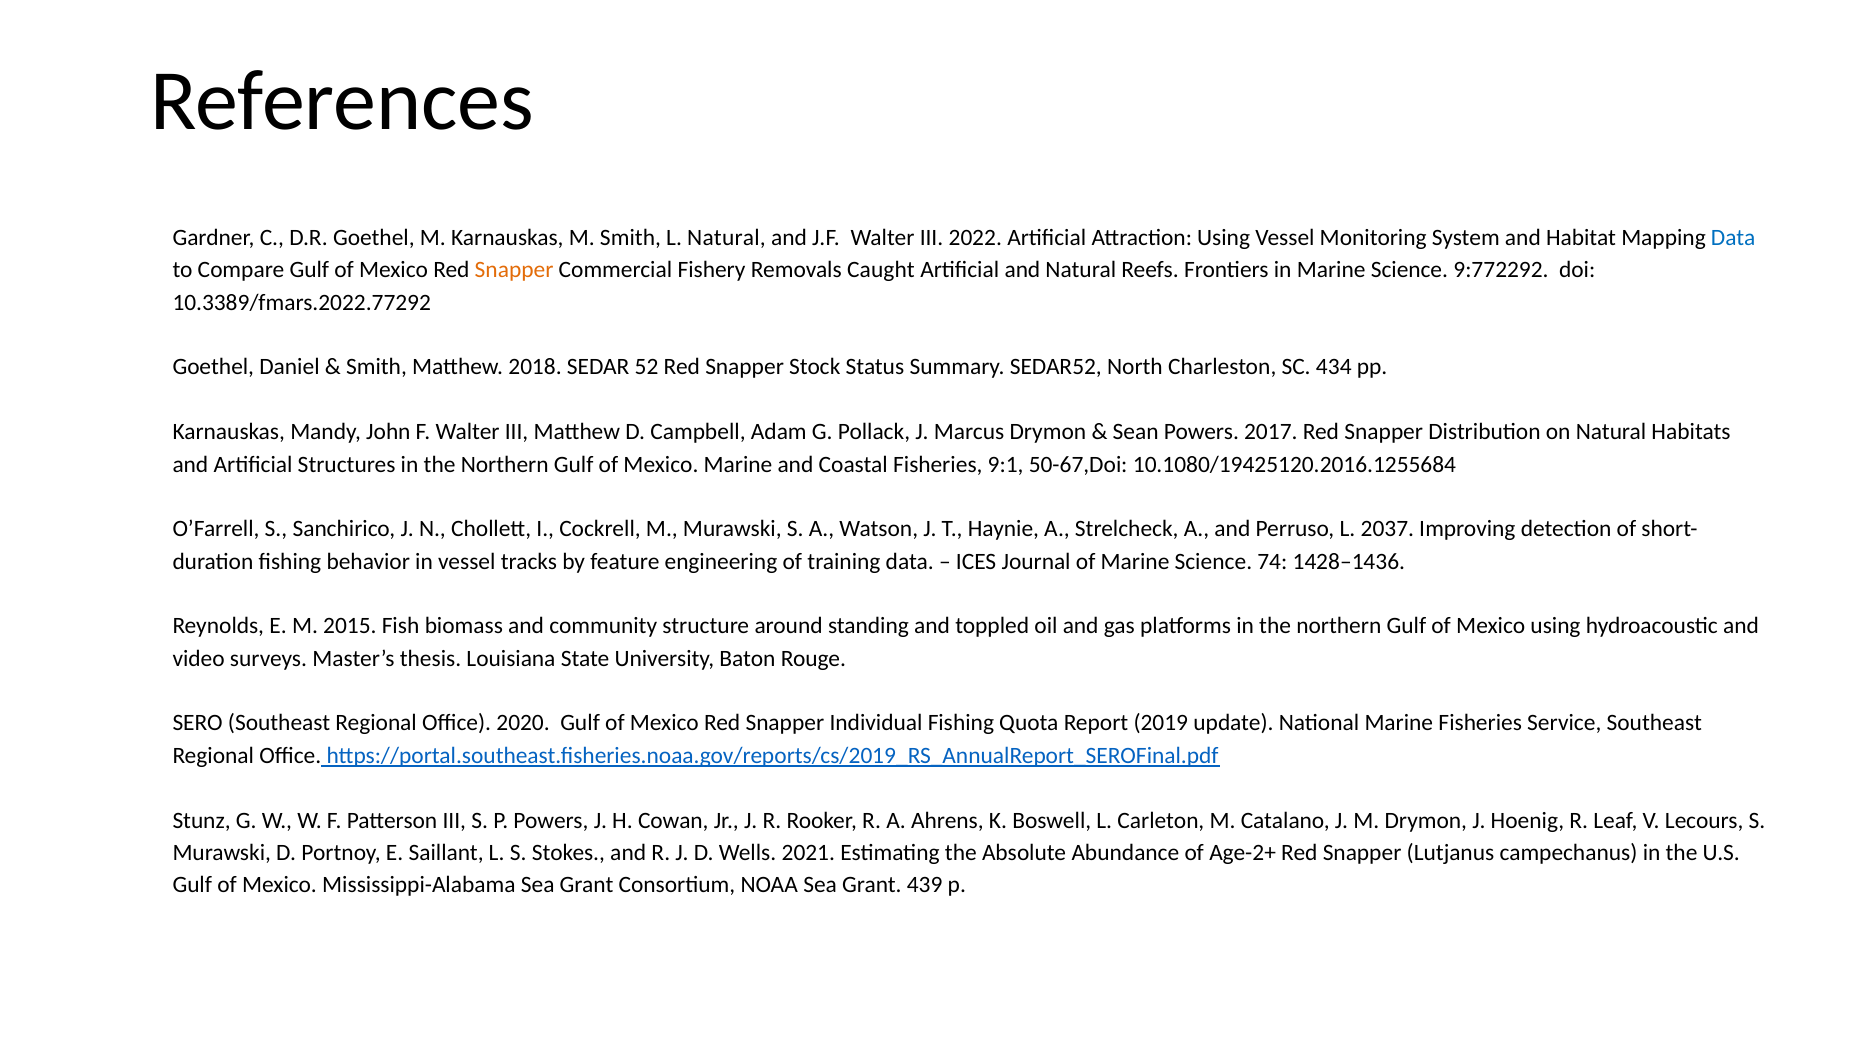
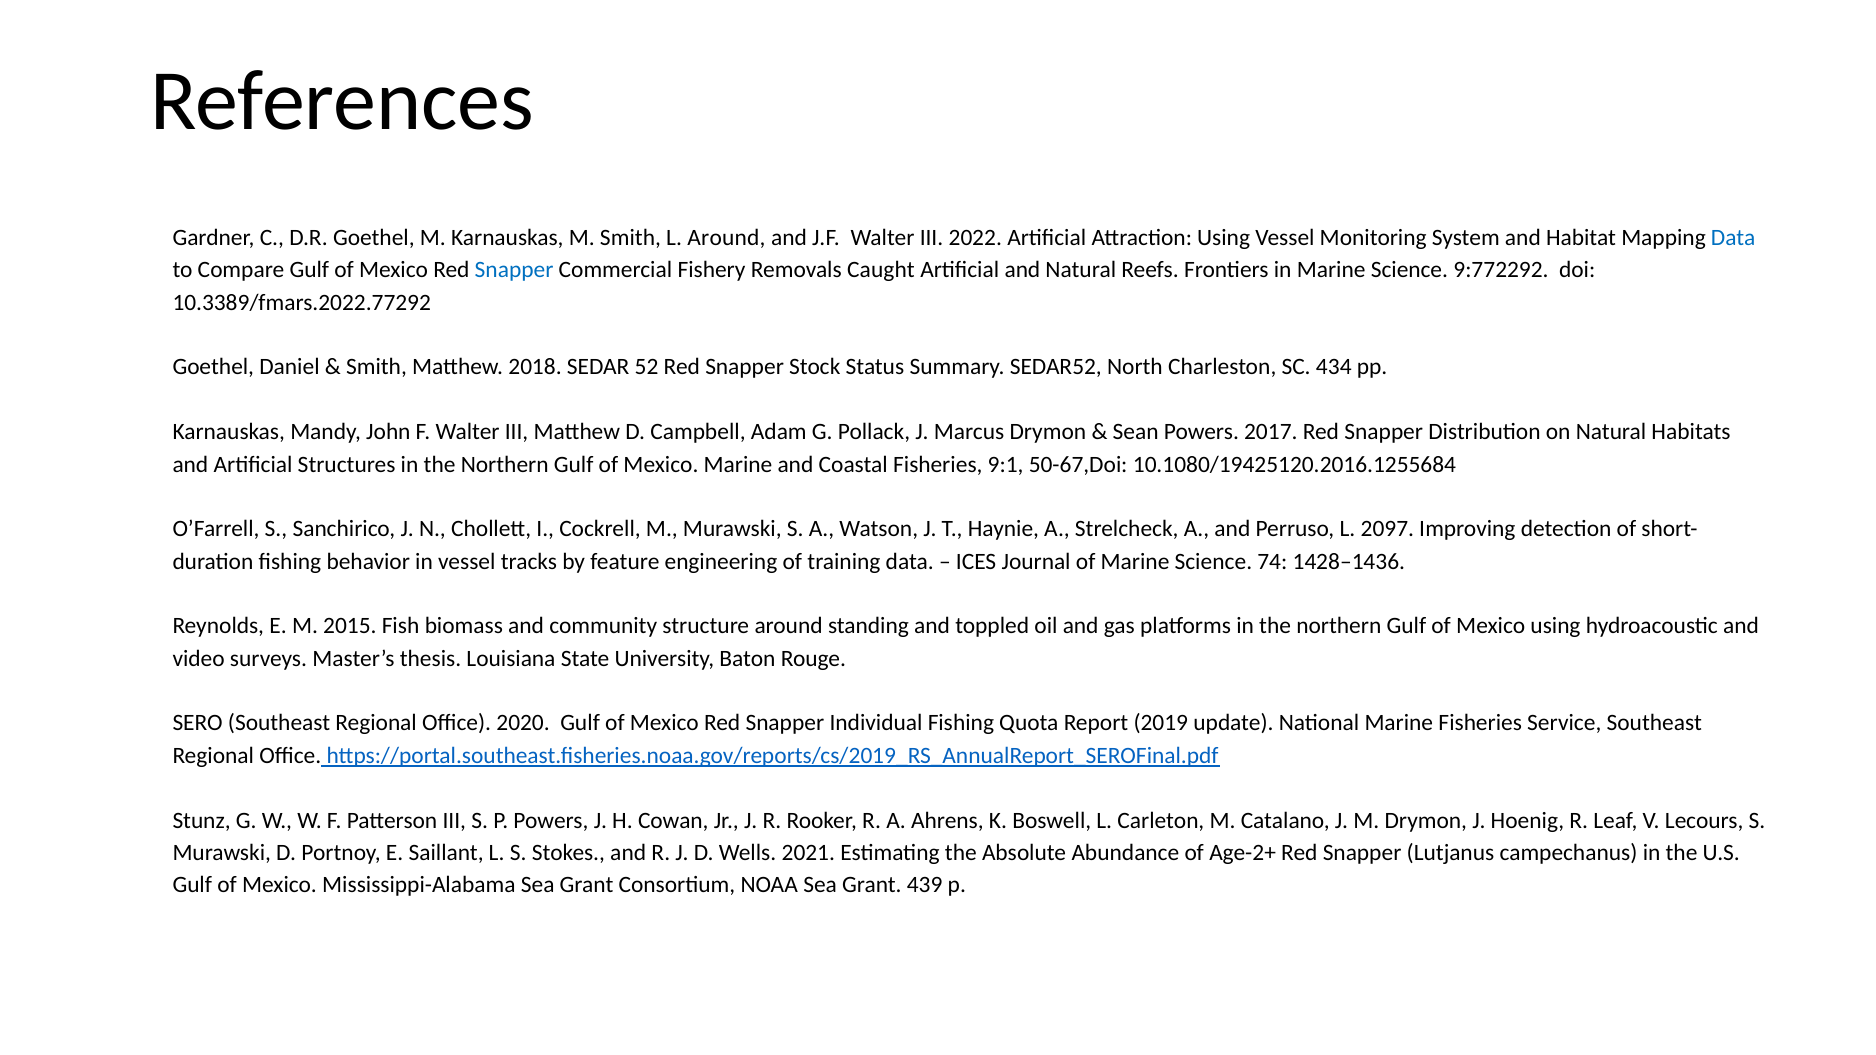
L Natural: Natural -> Around (726, 238)
Snapper colour: orange -> blue (514, 270)
2037: 2037 -> 2097 (1387, 529)
